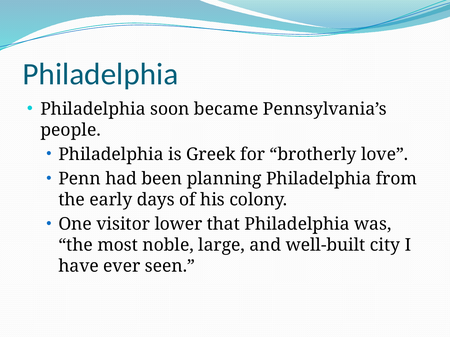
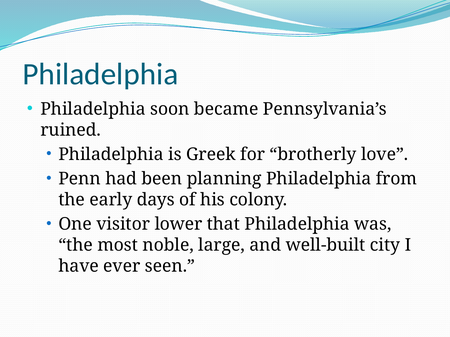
people: people -> ruined (71, 130)
